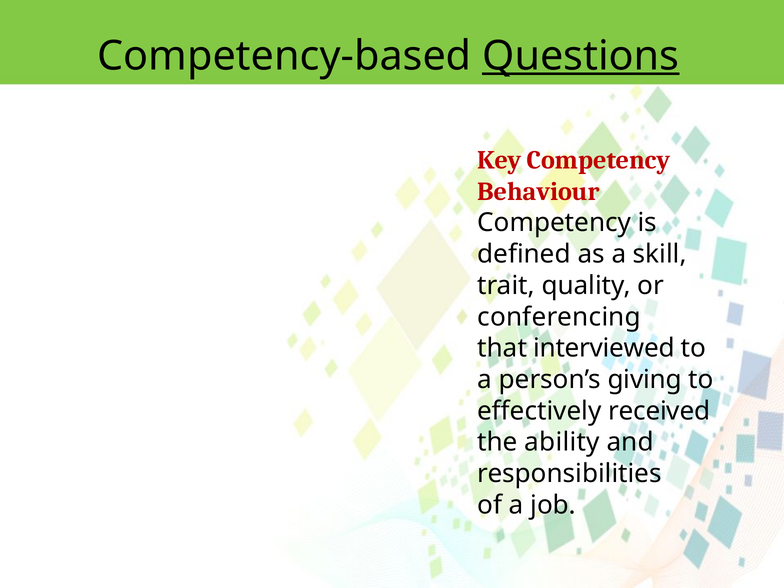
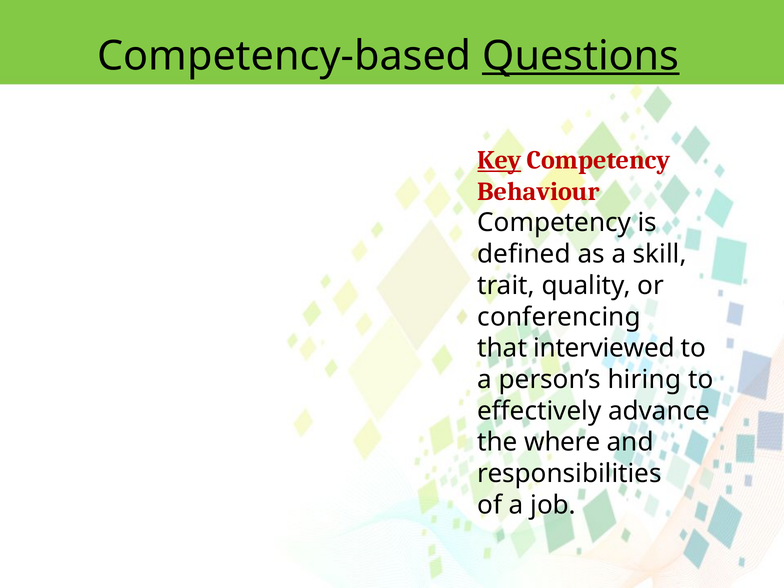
Key underline: none -> present (499, 160)
giving: giving -> hiring (644, 380)
received: received -> advance (659, 411)
ability: ability -> where (562, 442)
